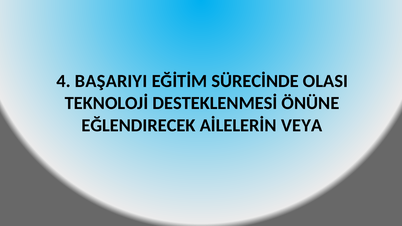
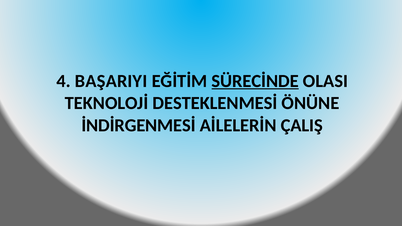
SÜRECİNDE underline: none -> present (255, 81)
EĞLENDIRECEK: EĞLENDIRECEK -> İNDİRGENMESİ (139, 125)
VEYA: VEYA -> ÇALIŞ (302, 125)
